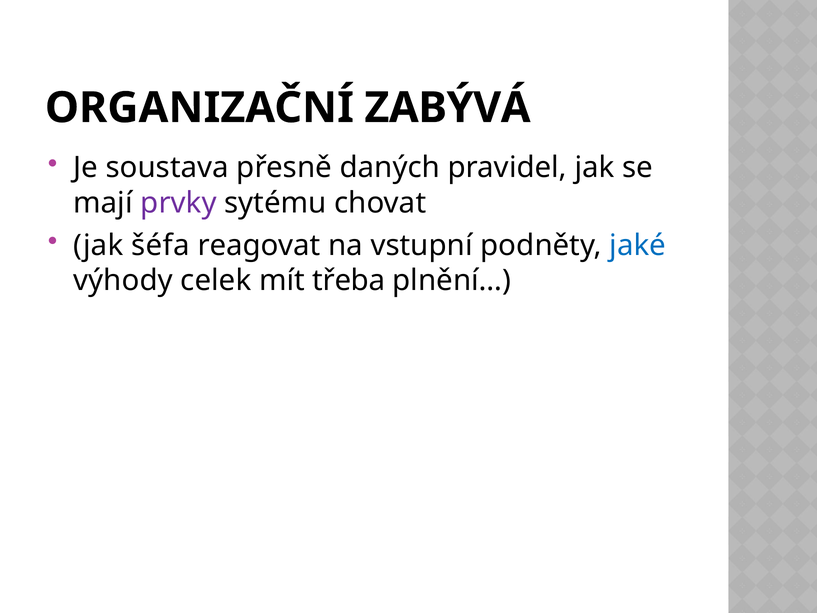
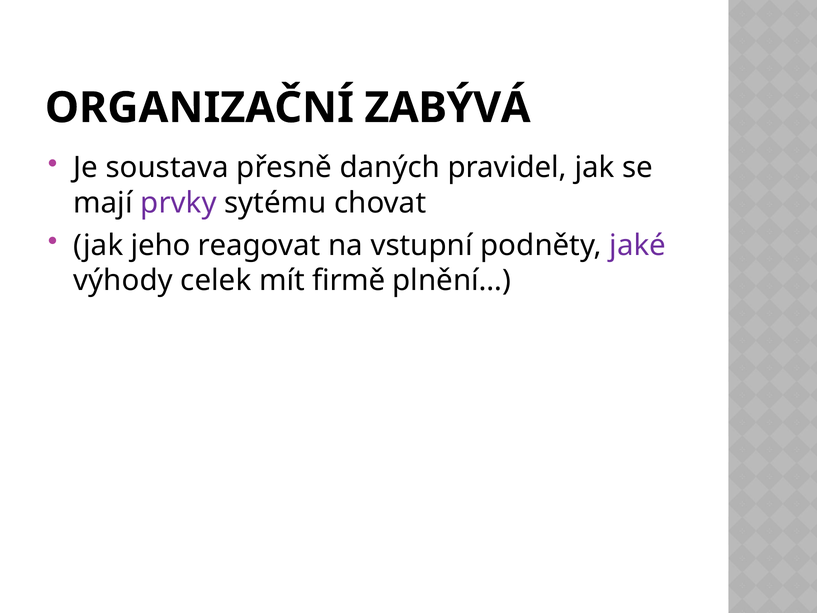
šéfa: šéfa -> jeho (161, 245)
jaké colour: blue -> purple (638, 245)
třeba: třeba -> firmě (349, 281)
